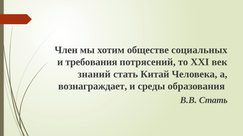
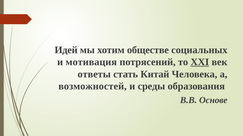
Член: Член -> Идей (66, 50)
требования: требования -> мотивация (91, 62)
ΧΧΙ underline: none -> present (200, 62)
знаний: знаний -> ответы (94, 74)
вознаграждает: вознаграждает -> возможностей (93, 87)
В.В Стать: Стать -> Основе (213, 101)
